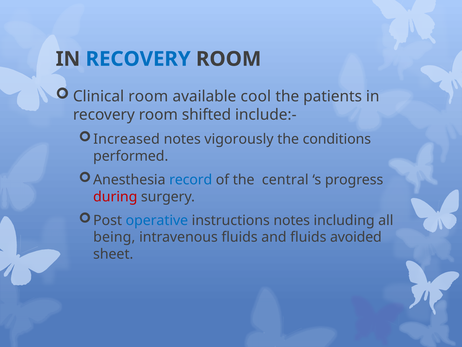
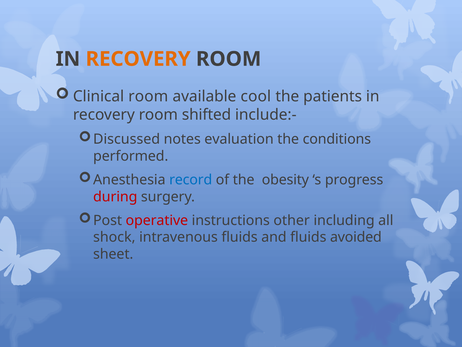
RECOVERY colour: blue -> orange (138, 59)
Increased: Increased -> Discussed (127, 139)
vigorously: vigorously -> evaluation (239, 139)
central: central -> obesity (285, 179)
operative colour: blue -> red (157, 220)
instructions notes: notes -> other (292, 220)
being: being -> shock (114, 237)
